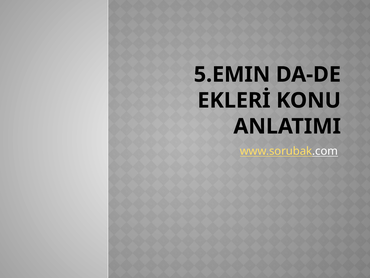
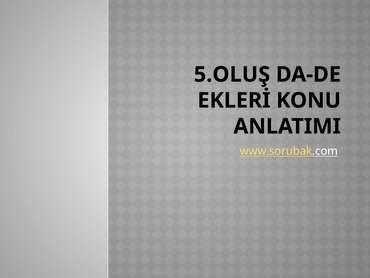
5.EMIN: 5.EMIN -> 5.OLUŞ (232, 74)
